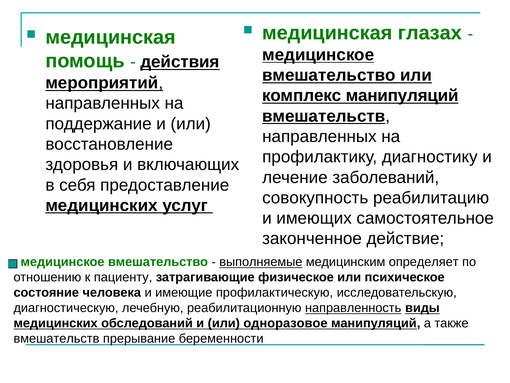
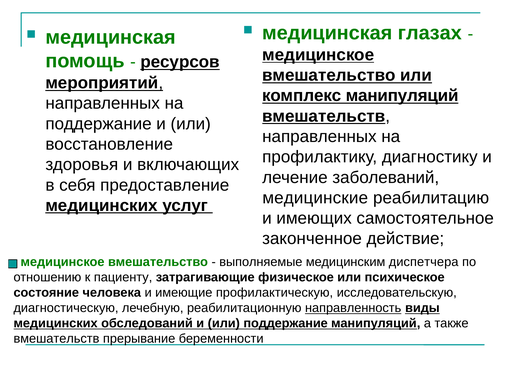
действия: действия -> ресурсов (180, 62)
совокупность: совокупность -> медицинские (315, 198)
выполняемые underline: present -> none (261, 262)
определяет: определяет -> диспетчера (424, 262)
или одноразовое: одноразовое -> поддержание (286, 323)
